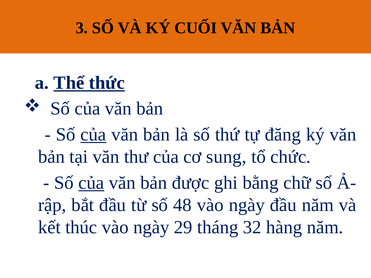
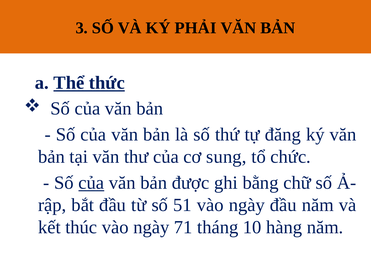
CUỐI: CUỐI -> PHẢI (196, 28)
của underline: present -> none (93, 135)
48: 48 -> 51 (182, 205)
29: 29 -> 71 (183, 227)
32: 32 -> 10 (252, 227)
